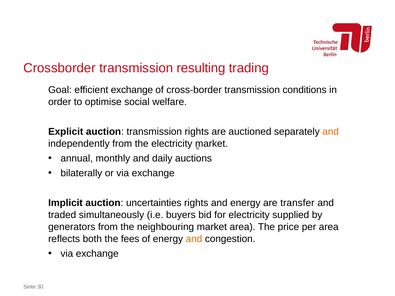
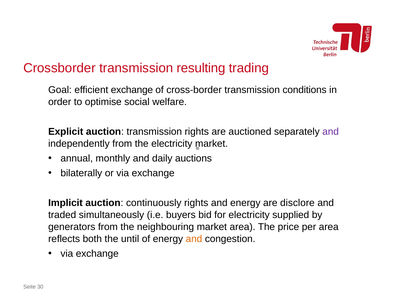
and colour: orange -> purple (331, 132)
uncertainties: uncertainties -> continuously (154, 203)
transfer: transfer -> disclore (297, 203)
fees: fees -> until (130, 239)
